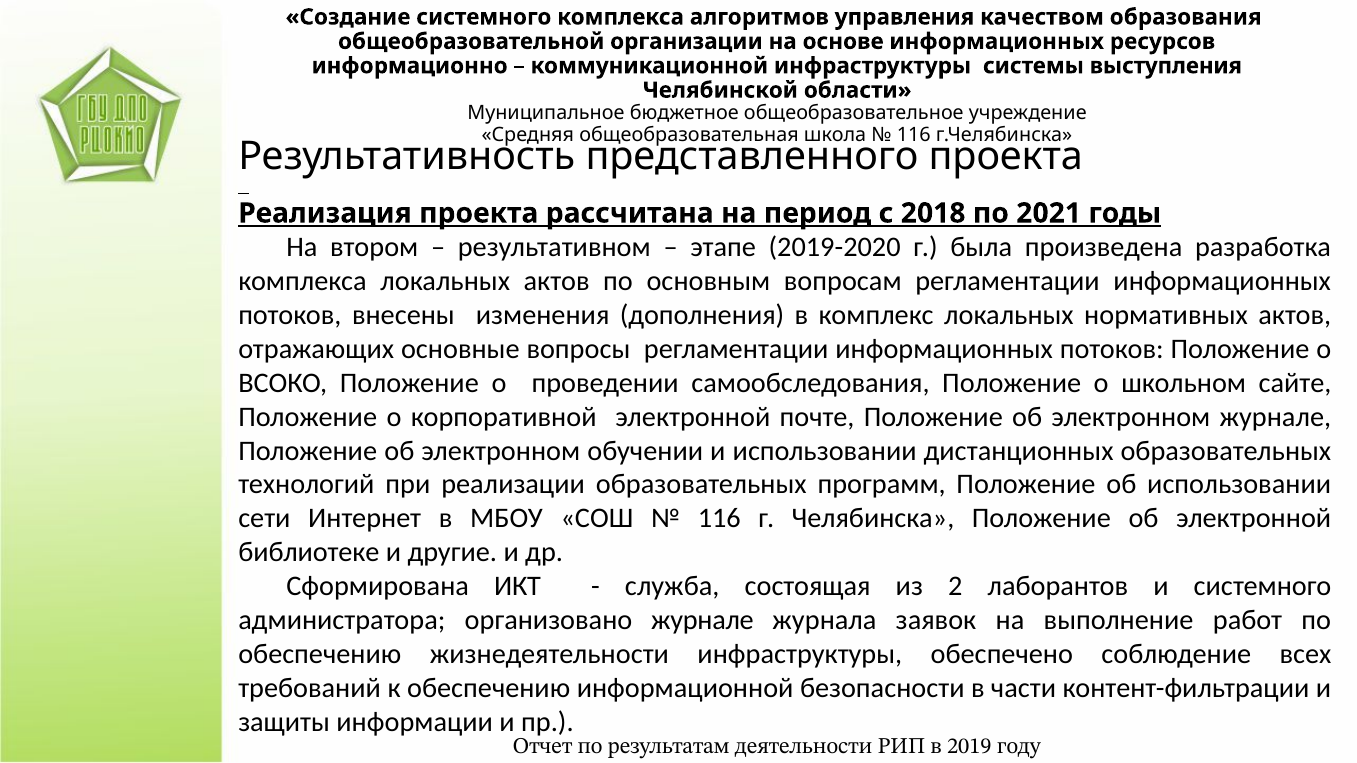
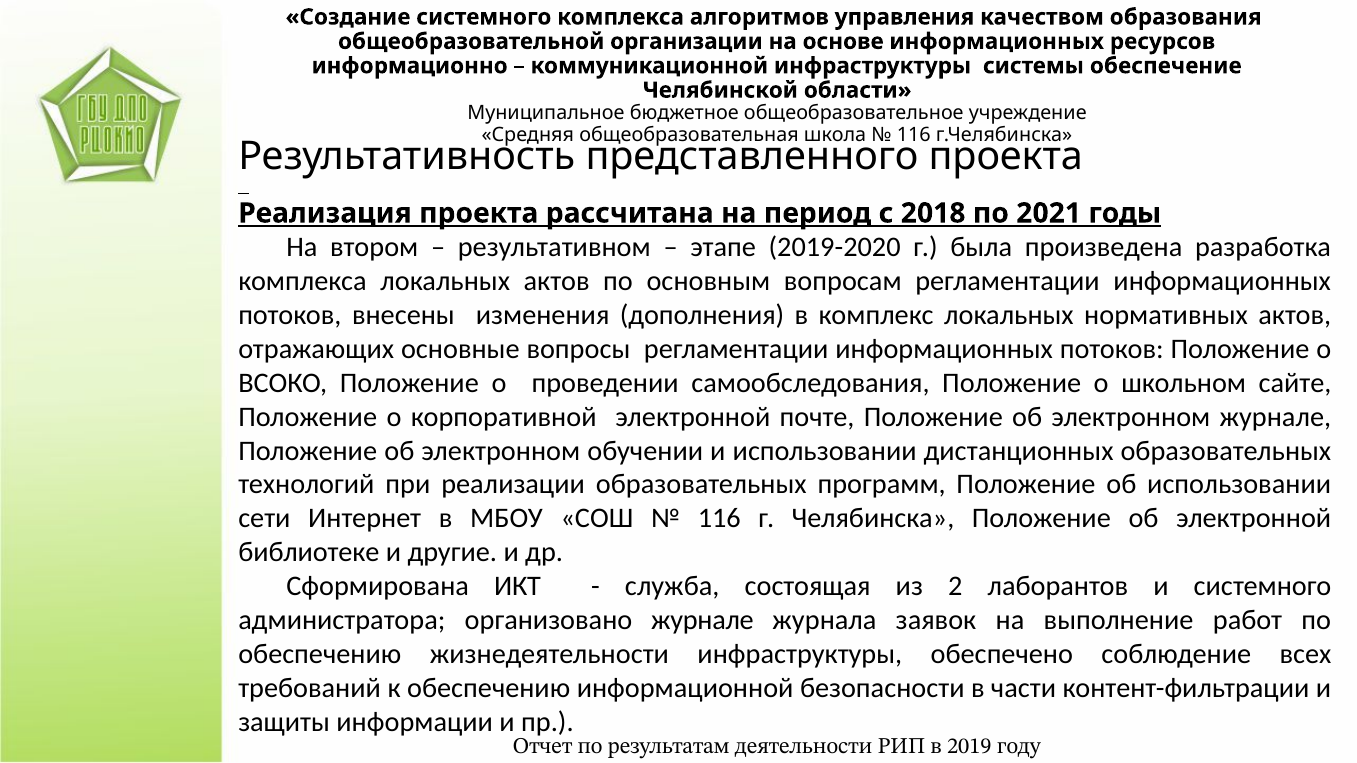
выступления: выступления -> обеспечение (1166, 66)
